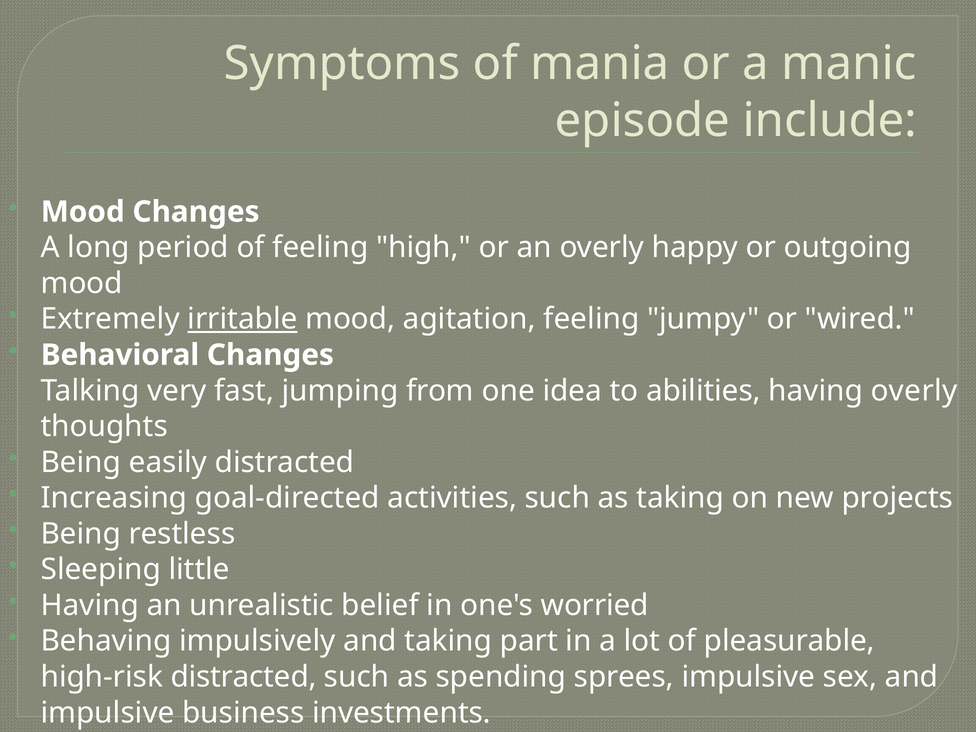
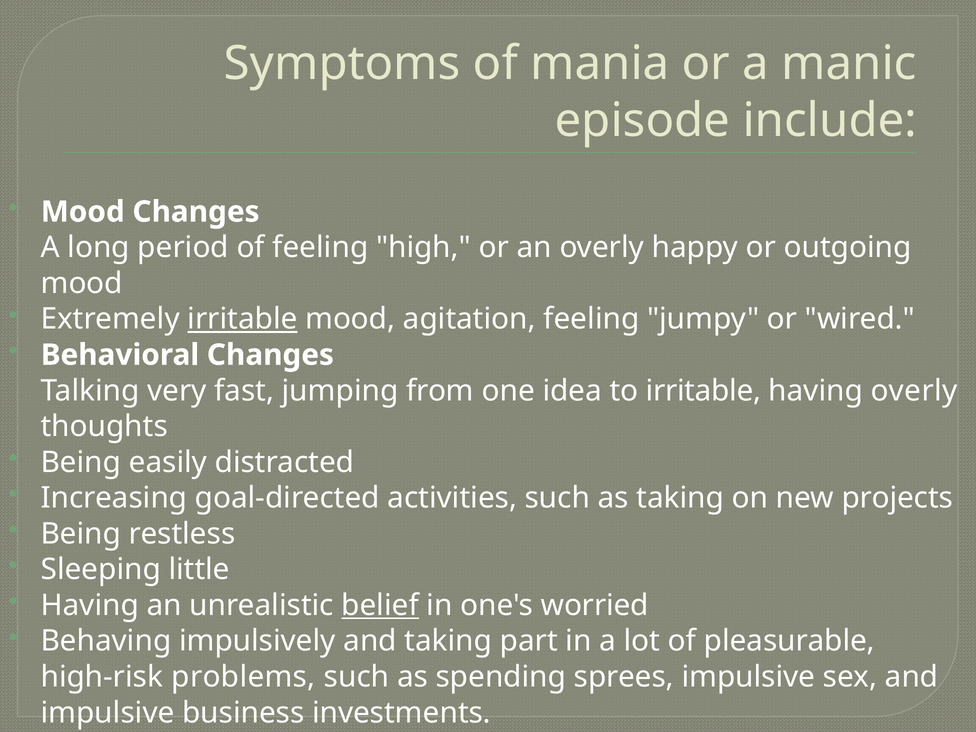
to abilities: abilities -> irritable (703, 391)
belief underline: none -> present (380, 605)
high-risk distracted: distracted -> problems (243, 677)
